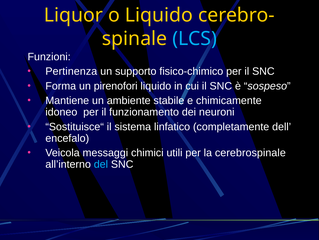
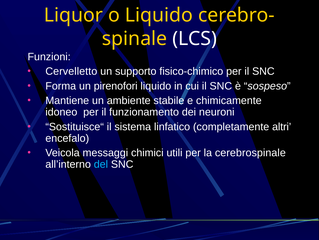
LCS colour: light blue -> white (195, 39)
Pertinenza: Pertinenza -> Cervelletto (71, 71)
dell: dell -> altri (282, 126)
